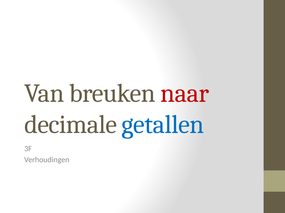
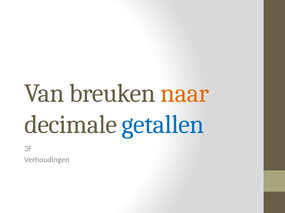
naar colour: red -> orange (185, 94)
